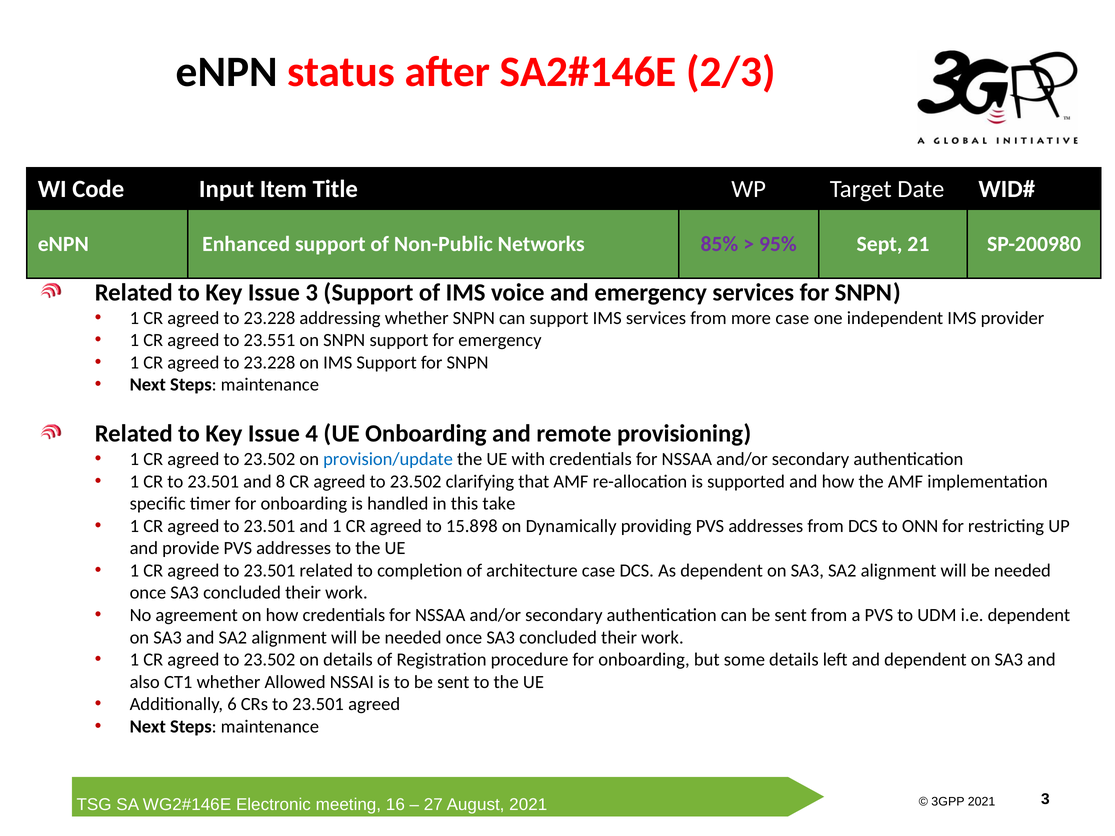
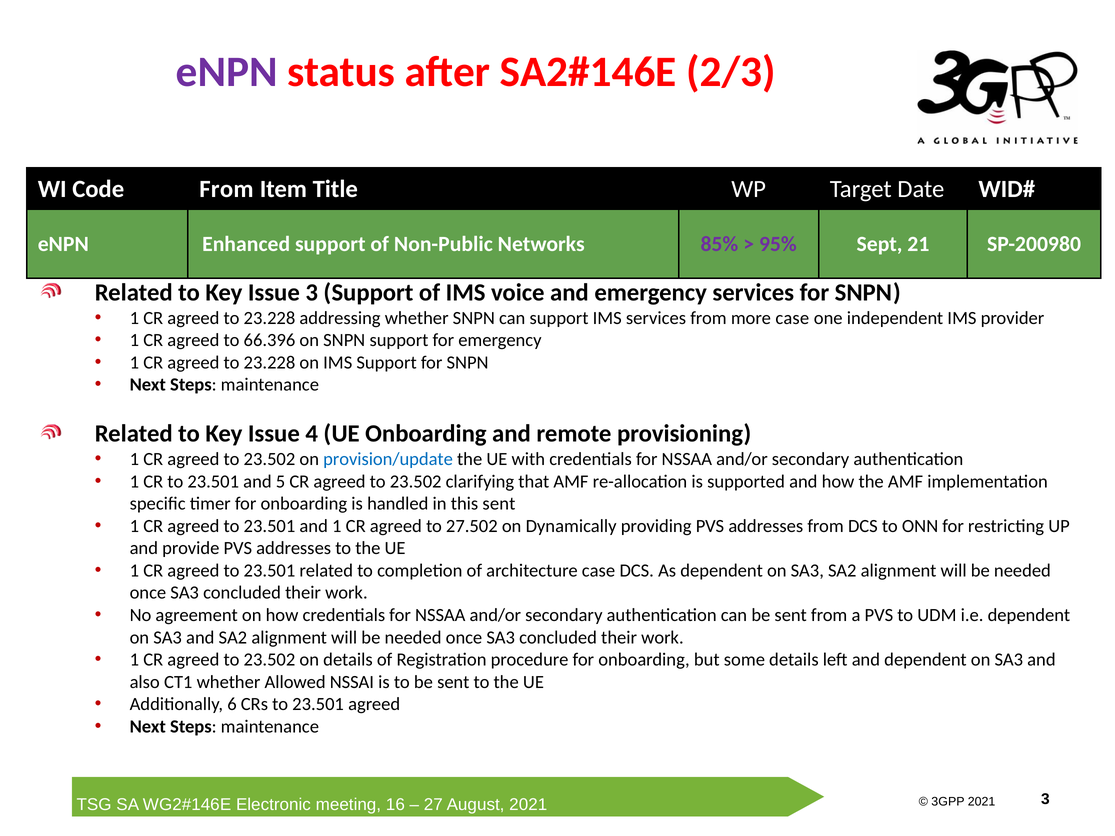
eNPN colour: black -> purple (227, 72)
Code Input: Input -> From (226, 189)
23.551: 23.551 -> 66.396 (269, 340)
8: 8 -> 5 (281, 482)
this take: take -> sent (499, 504)
15.898: 15.898 -> 27.502 (472, 526)
